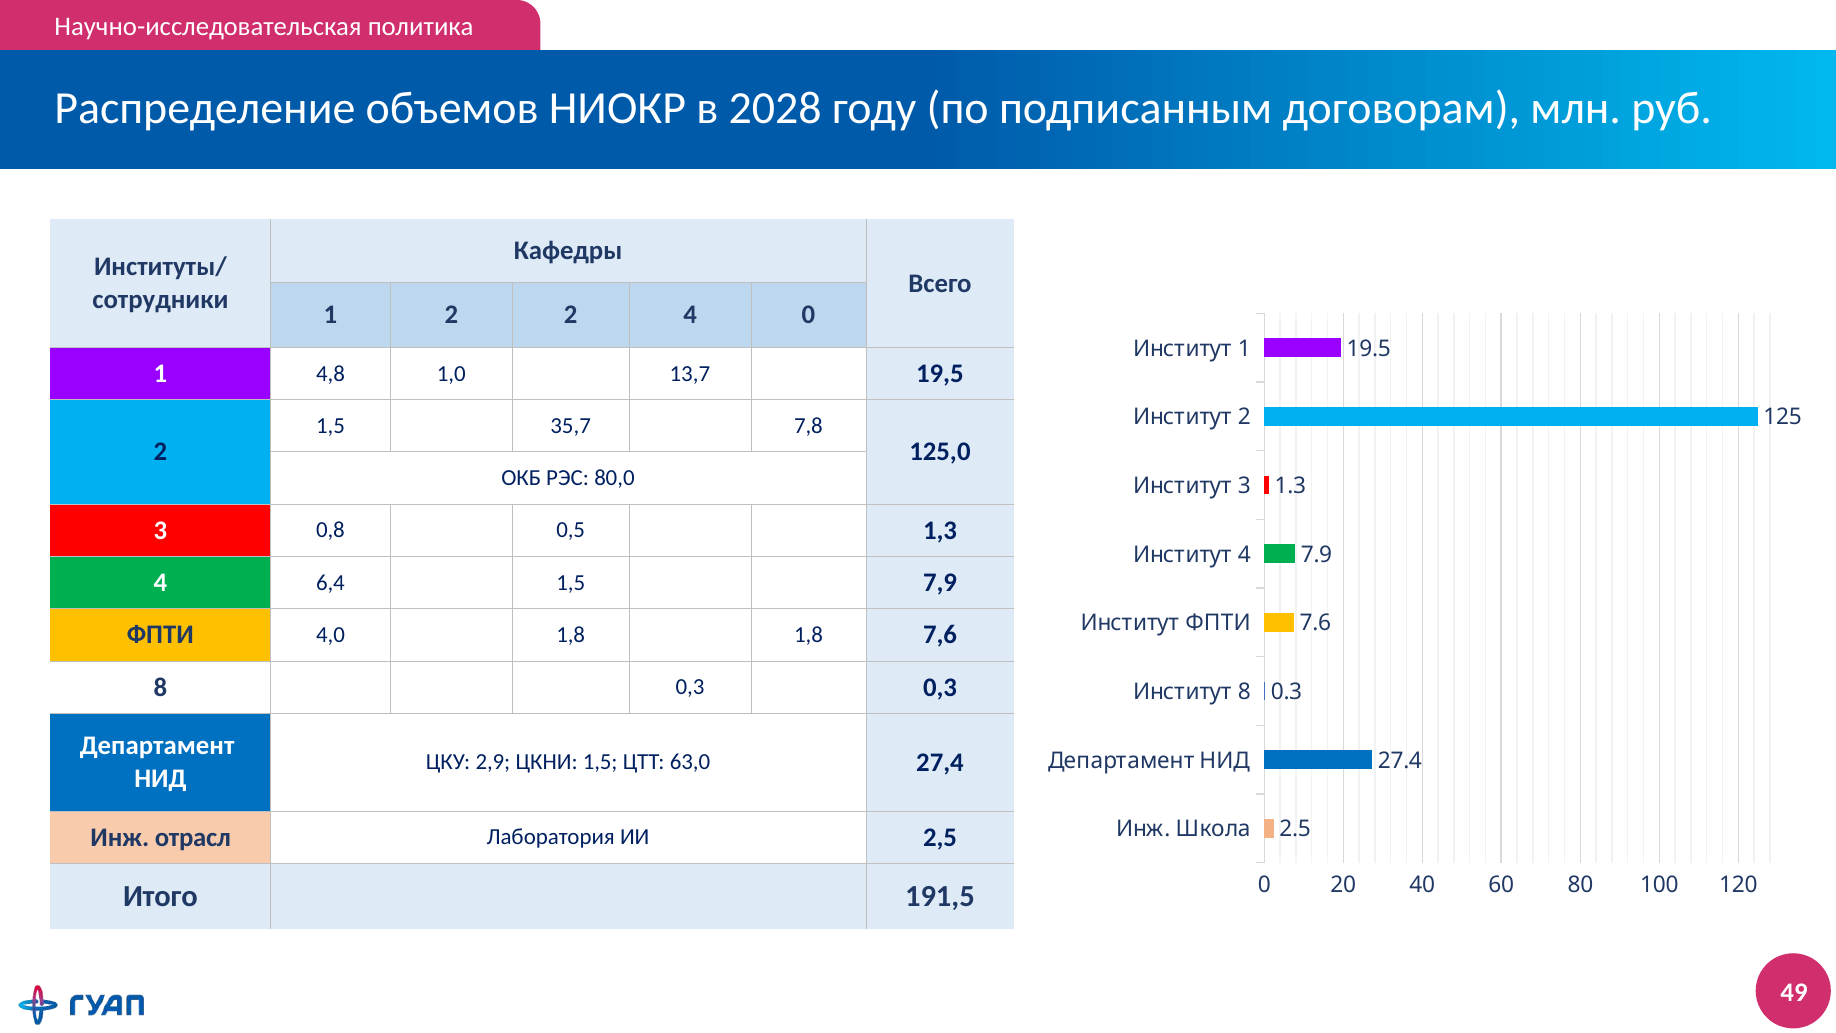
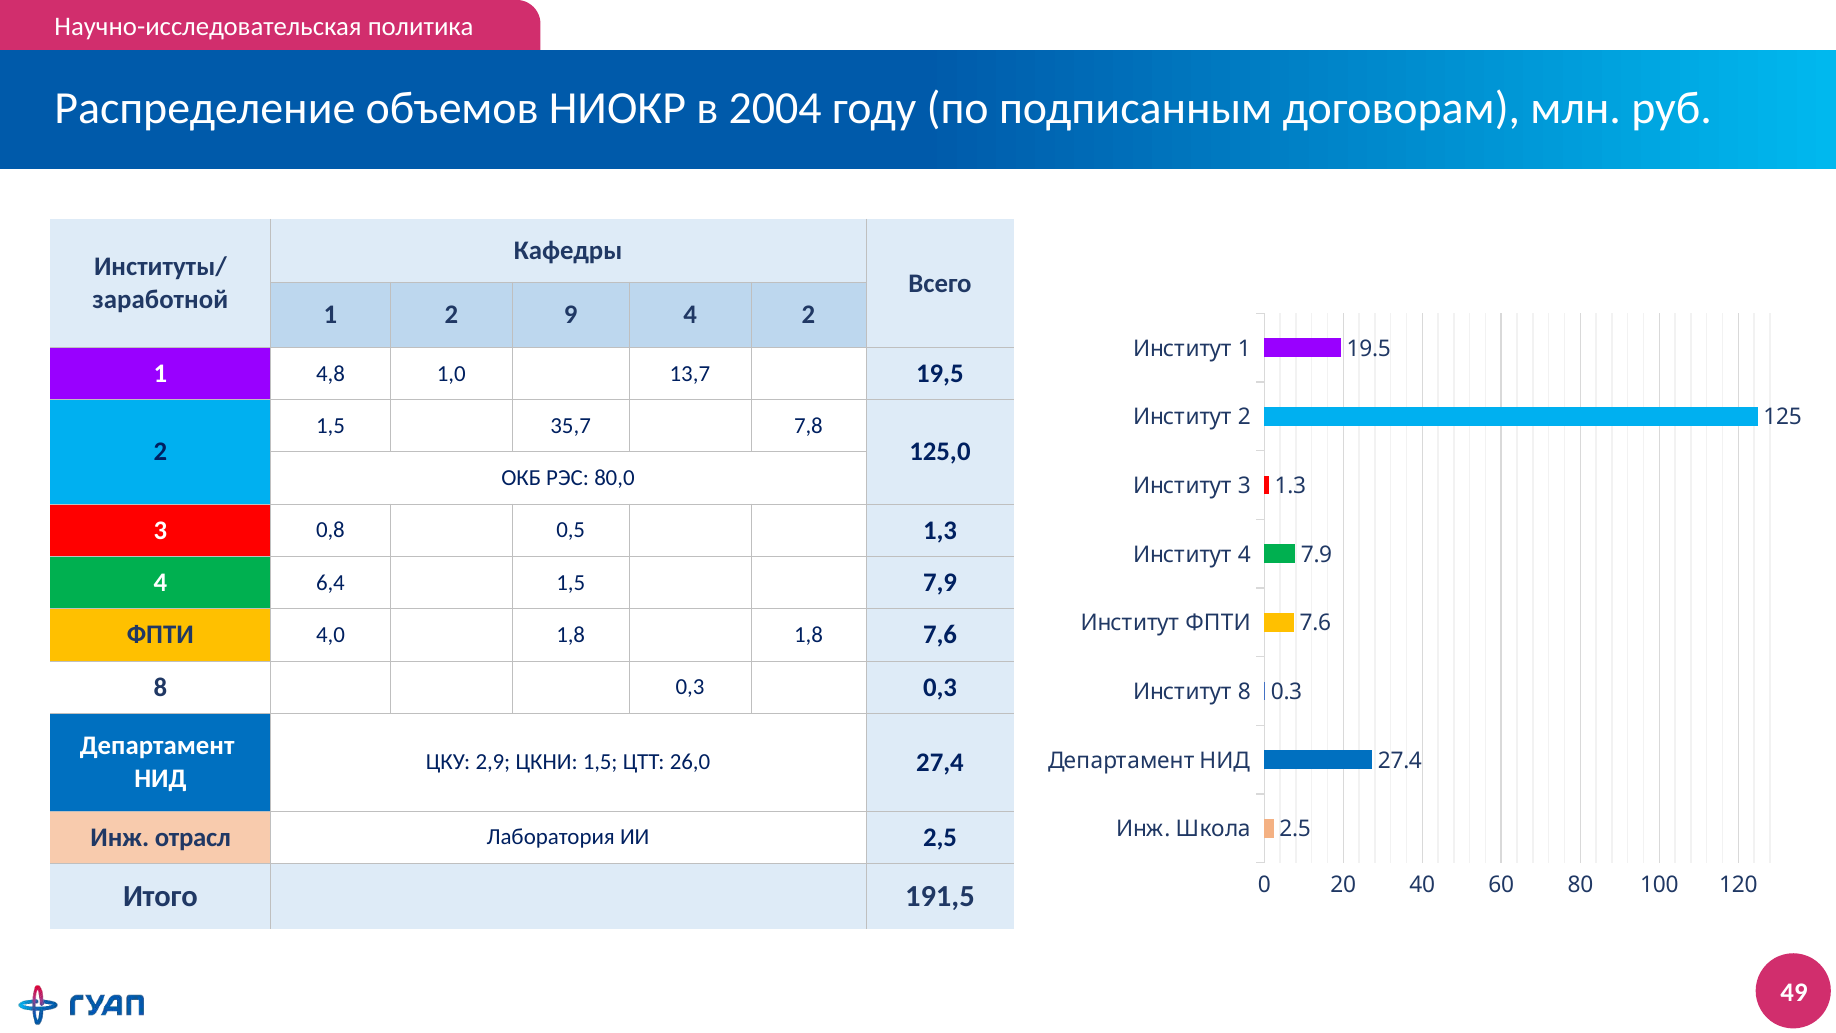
2028: 2028 -> 2004 (775, 108)
сотрудники: сотрудники -> заработной (160, 300)
2 2: 2 -> 9 (571, 315)
4 0: 0 -> 2 (808, 315)
63,0: 63,0 -> 26,0 (690, 762)
